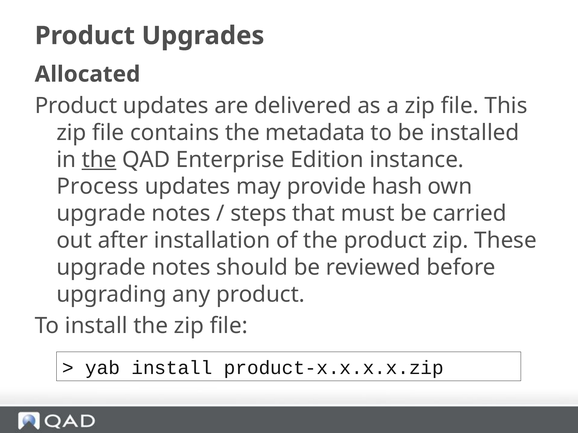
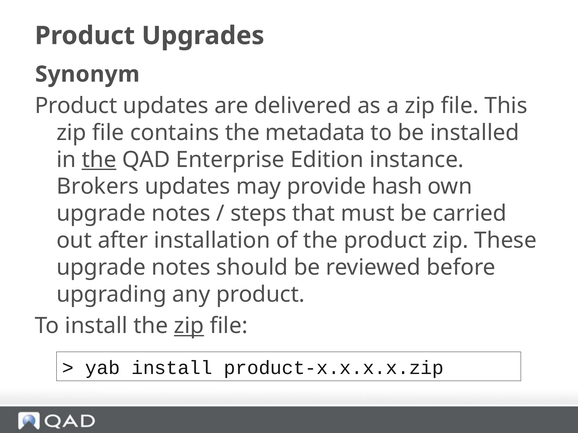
Allocated: Allocated -> Synonym (87, 74)
Process: Process -> Brokers (98, 187)
zip underline: none -> present (189, 326)
